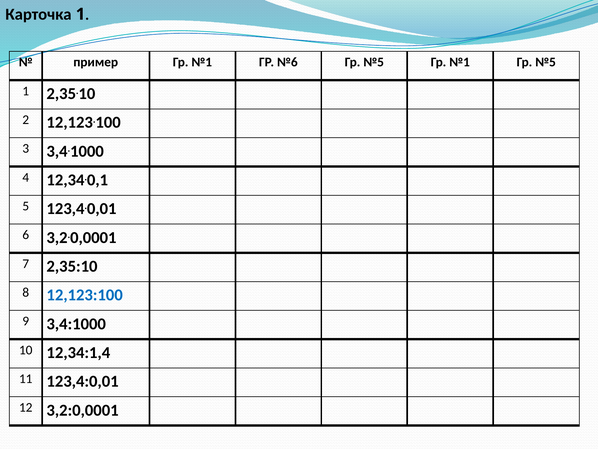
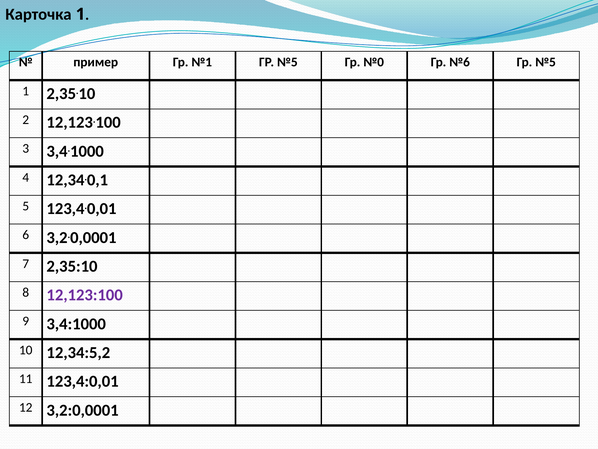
№1 ГР №6: №6 -> №5 (287, 62)
№5: №5 -> №0 (374, 62)
№1: №1 -> №6 (460, 62)
12,123:100 colour: blue -> purple (85, 295)
12,34:1,4: 12,34:1,4 -> 12,34:5,2 (78, 352)
